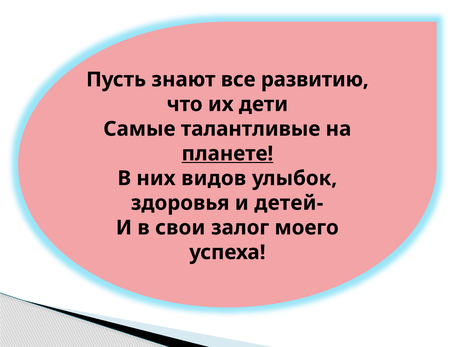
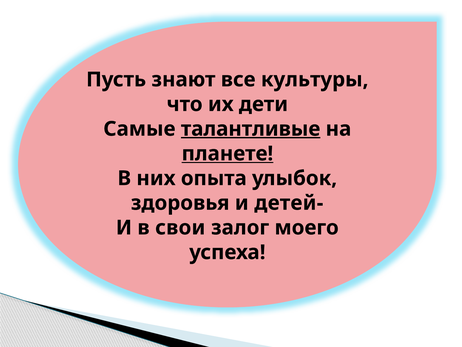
развитию: развитию -> культуры (315, 79)
талантливые underline: none -> present (251, 129)
видов: видов -> опыта (214, 178)
